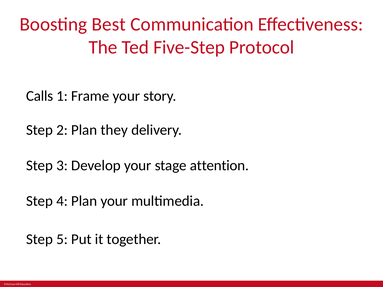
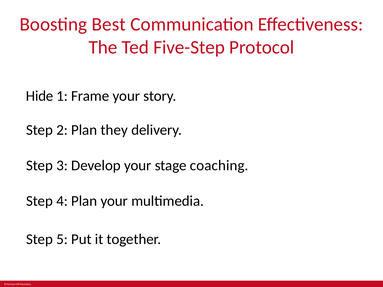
Calls: Calls -> Hide (40, 96)
attention: attention -> coaching (219, 166)
